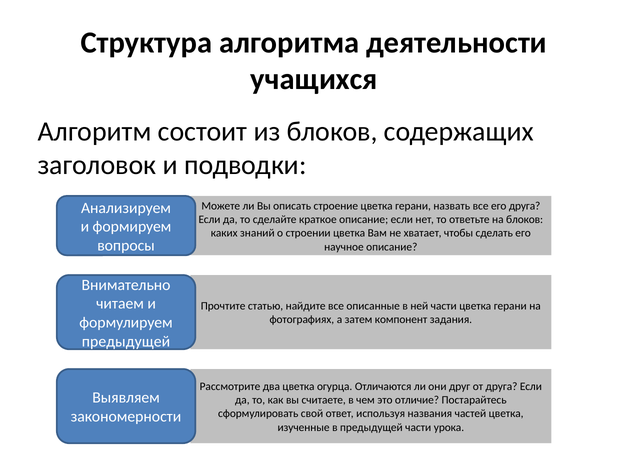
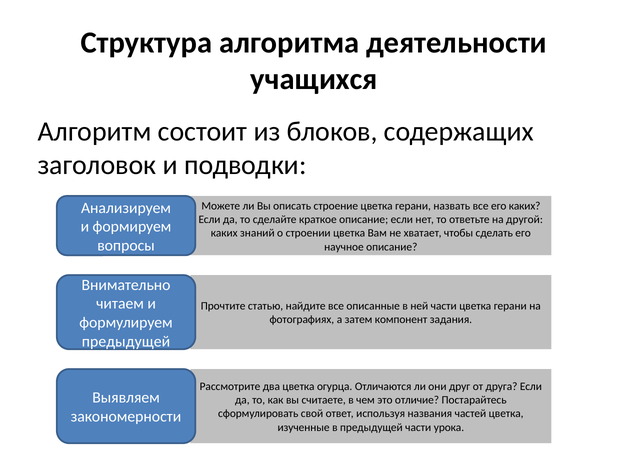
его друга: друга -> каких (525, 206)
на блоков: блоков -> другой (525, 220)
